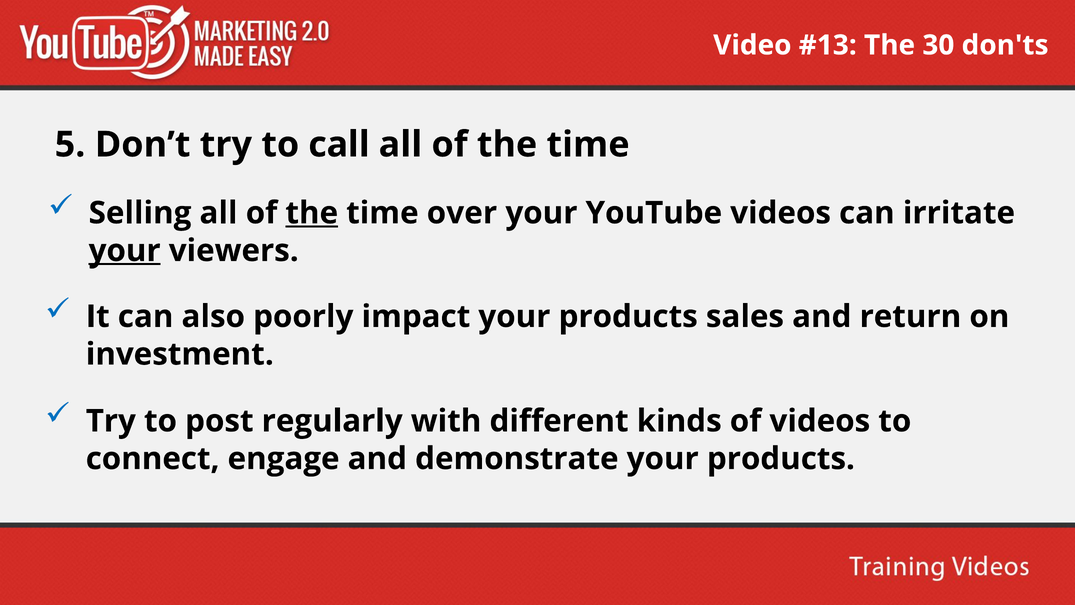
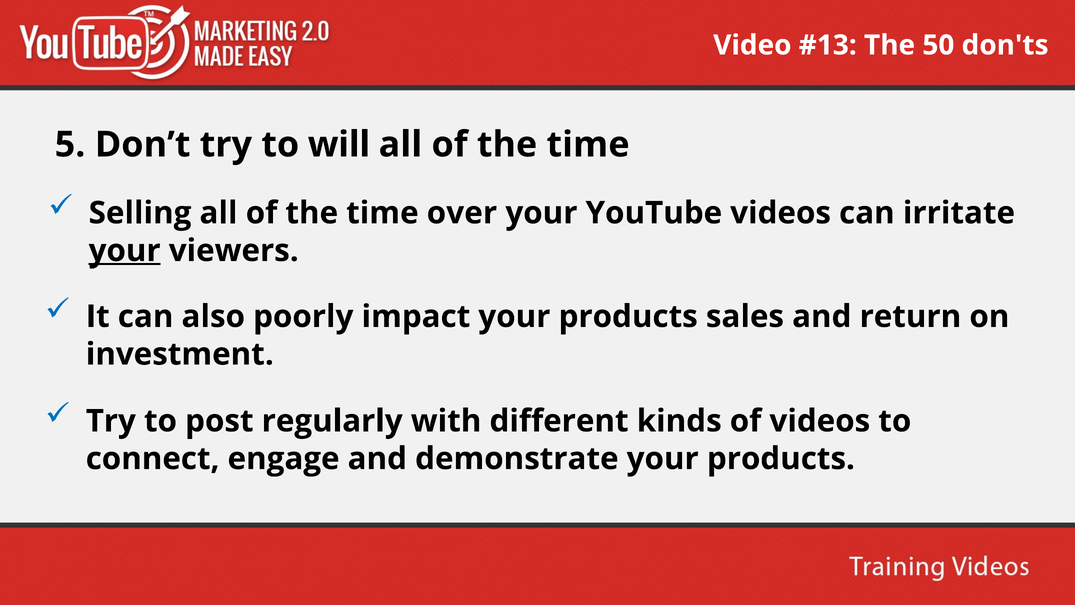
30: 30 -> 50 (938, 45)
call: call -> will (339, 145)
the underline: present -> none (312, 213)
